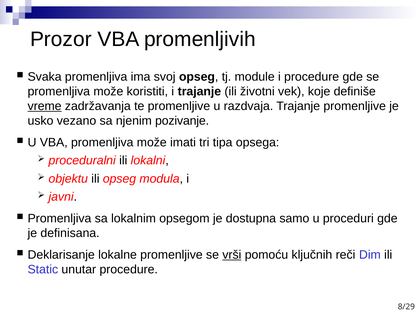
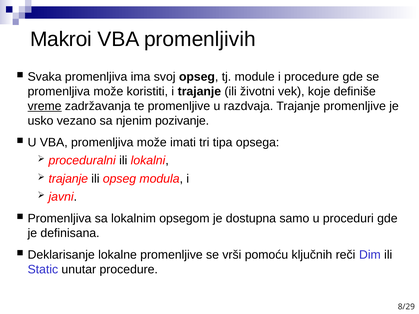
Prozor: Prozor -> Makroi (61, 39)
objektu: objektu -> trajanje (68, 179)
vrši underline: present -> none (232, 255)
